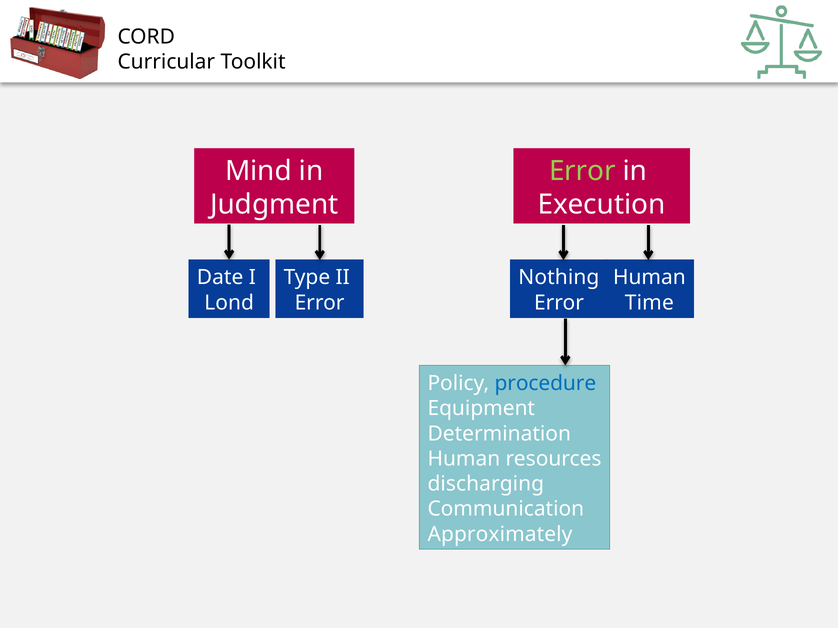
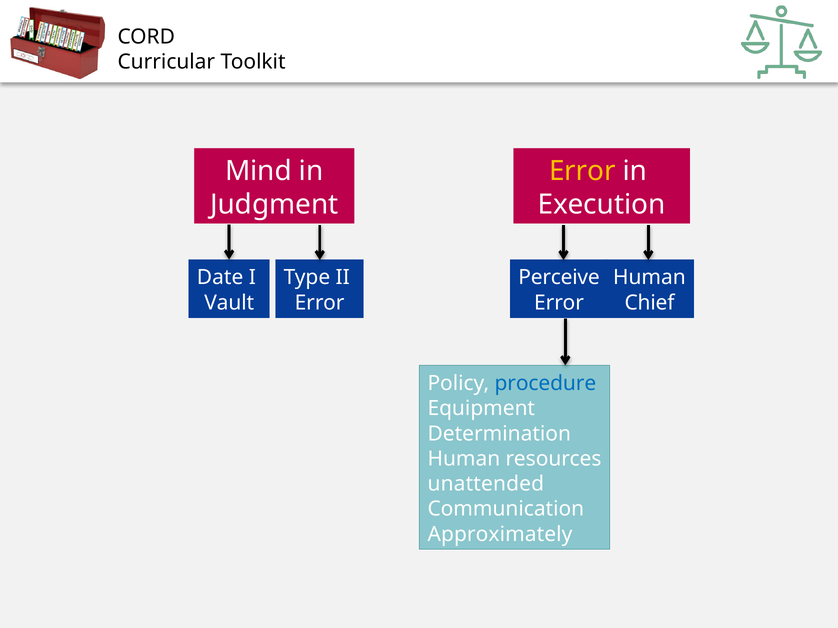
Error colour: light green -> yellow (582, 171)
Nothing: Nothing -> Perceive (559, 278)
Lond: Lond -> Vault (229, 303)
Time: Time -> Chief (649, 303)
discharging: discharging -> unattended (486, 484)
